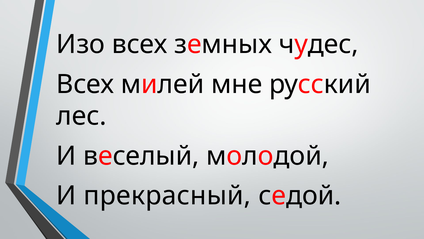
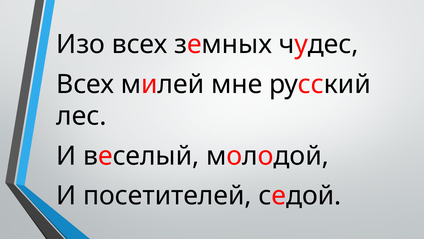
прекрасный: прекрасный -> посетителей (167, 195)
